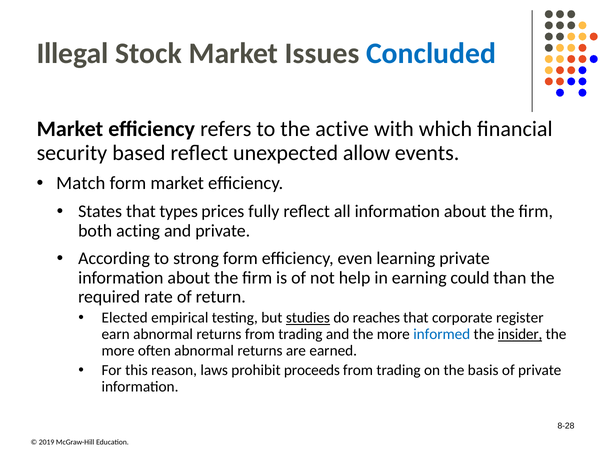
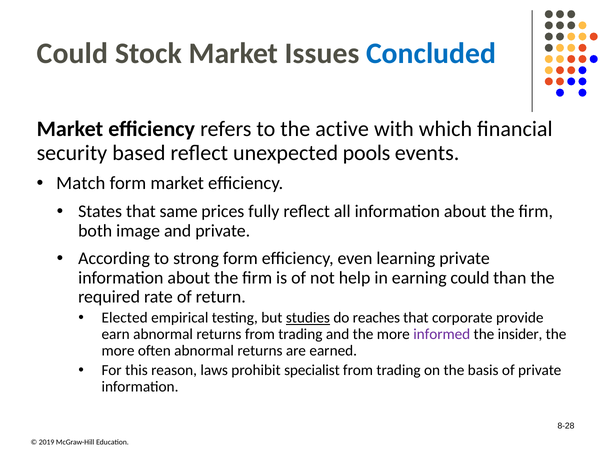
Illegal: Illegal -> Could (72, 54)
allow: allow -> pools (367, 153)
types: types -> same (179, 212)
acting: acting -> image (138, 231)
register: register -> provide (520, 318)
informed colour: blue -> purple (442, 334)
insider underline: present -> none (520, 334)
proceeds: proceeds -> specialist (312, 371)
